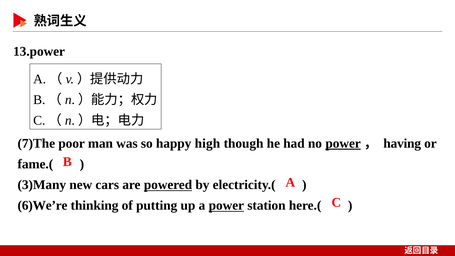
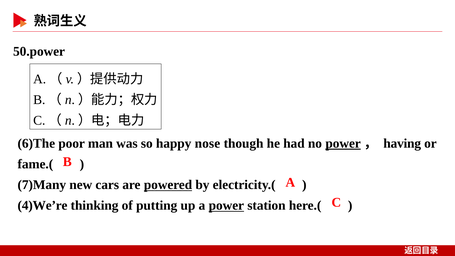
13.power: 13.power -> 50.power (39, 52)
7)The: 7)The -> 6)The (36, 143)
high: high -> nose (207, 143)
3)Many: 3)Many -> 7)Many (42, 185)
6)We’re: 6)We’re -> 4)We’re (43, 205)
